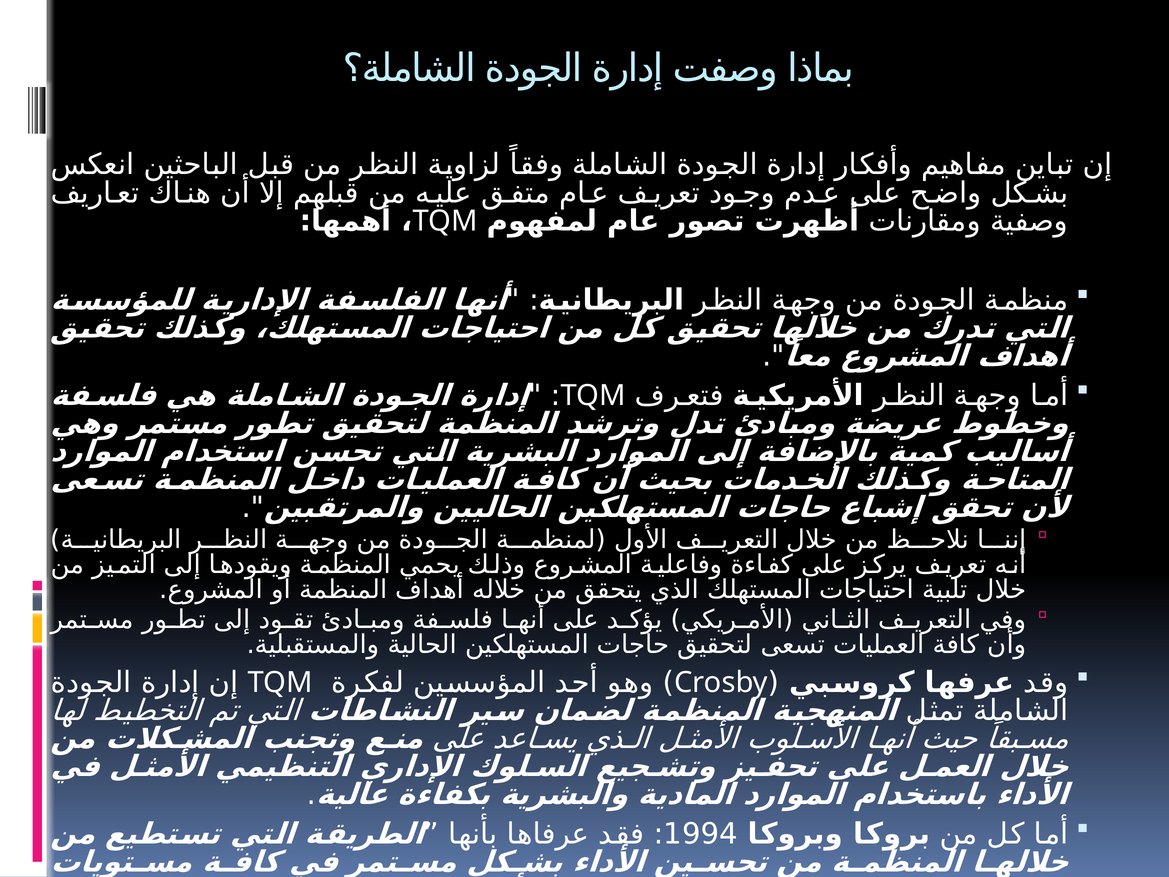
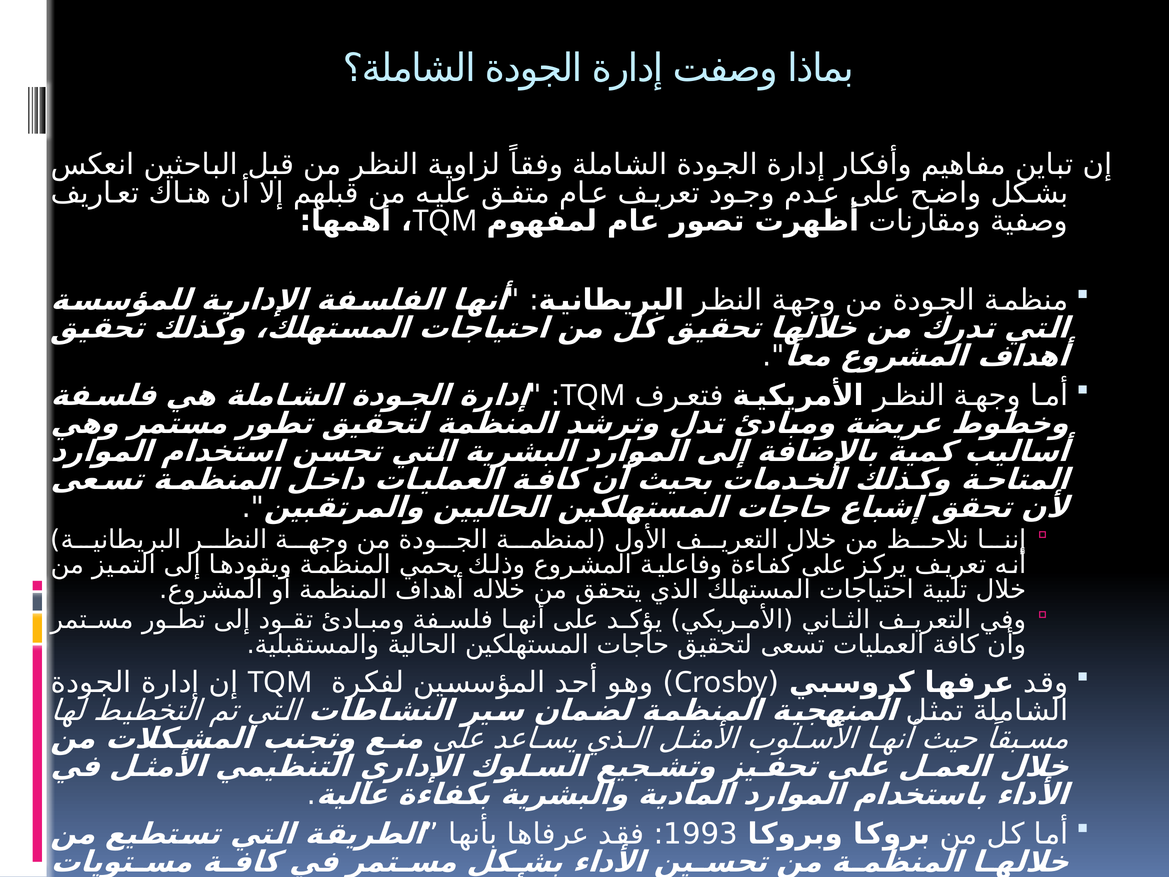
1994: 1994 -> 1993 (701, 834)
